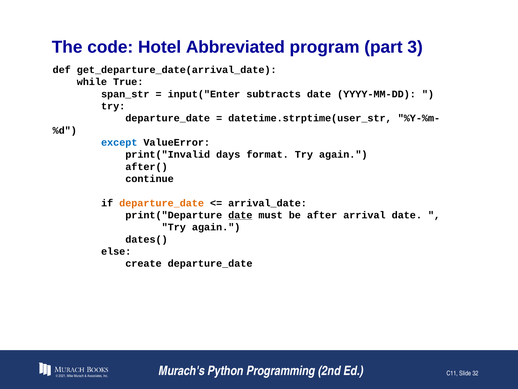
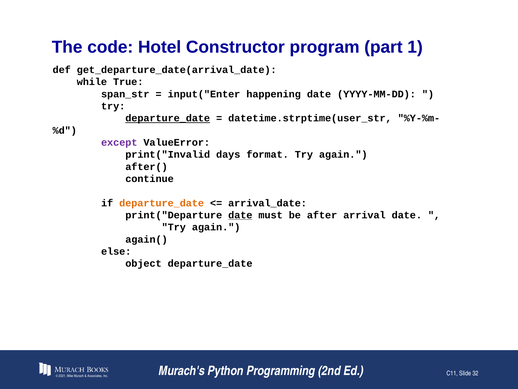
Abbreviated: Abbreviated -> Constructor (235, 47)
3: 3 -> 1 (415, 47)
subtracts: subtracts -> happening (274, 94)
departure_date underline: none -> present (168, 118)
except colour: blue -> purple (119, 142)
dates(: dates( -> again( (147, 239)
create: create -> object (143, 263)
